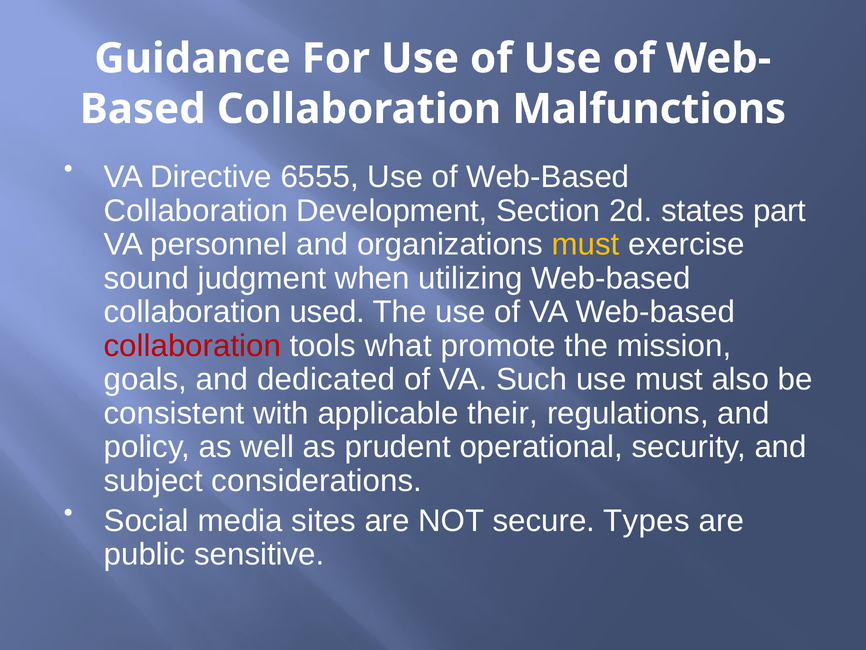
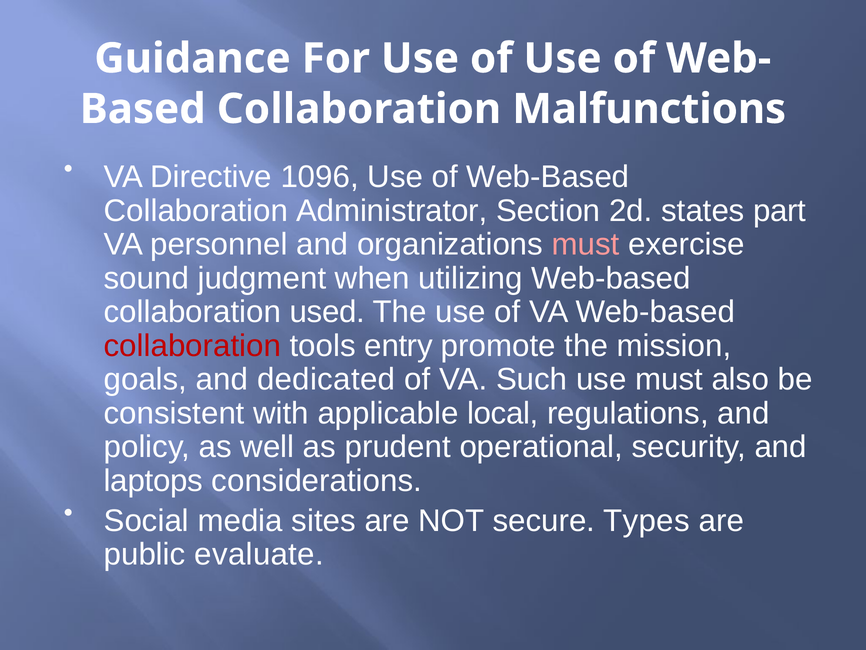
6555: 6555 -> 1096 (320, 177)
Development: Development -> Administrator (392, 211)
must colour: yellow -> pink (586, 244)
what: what -> entry (399, 346)
their: their -> local (503, 413)
subject: subject -> laptops (153, 481)
sensitive: sensitive -> evaluate (259, 554)
